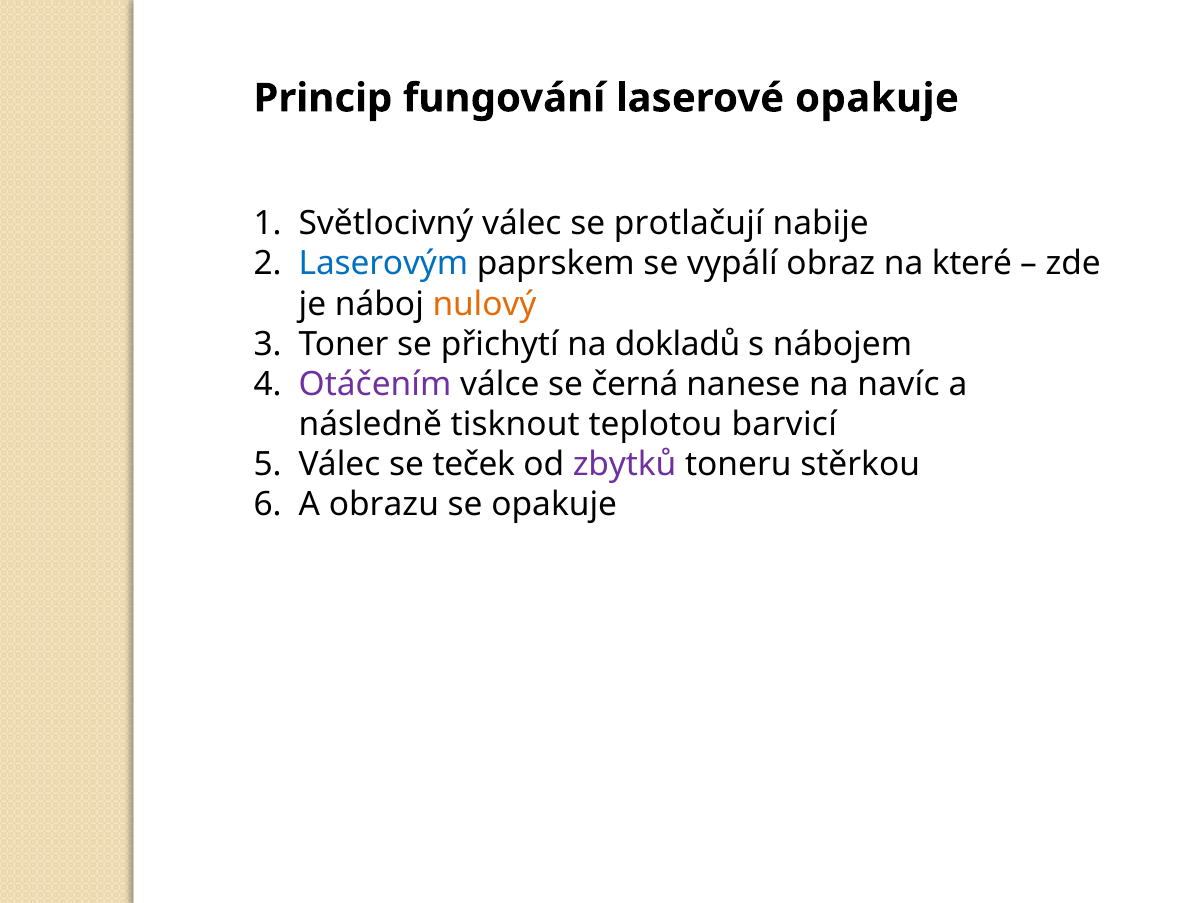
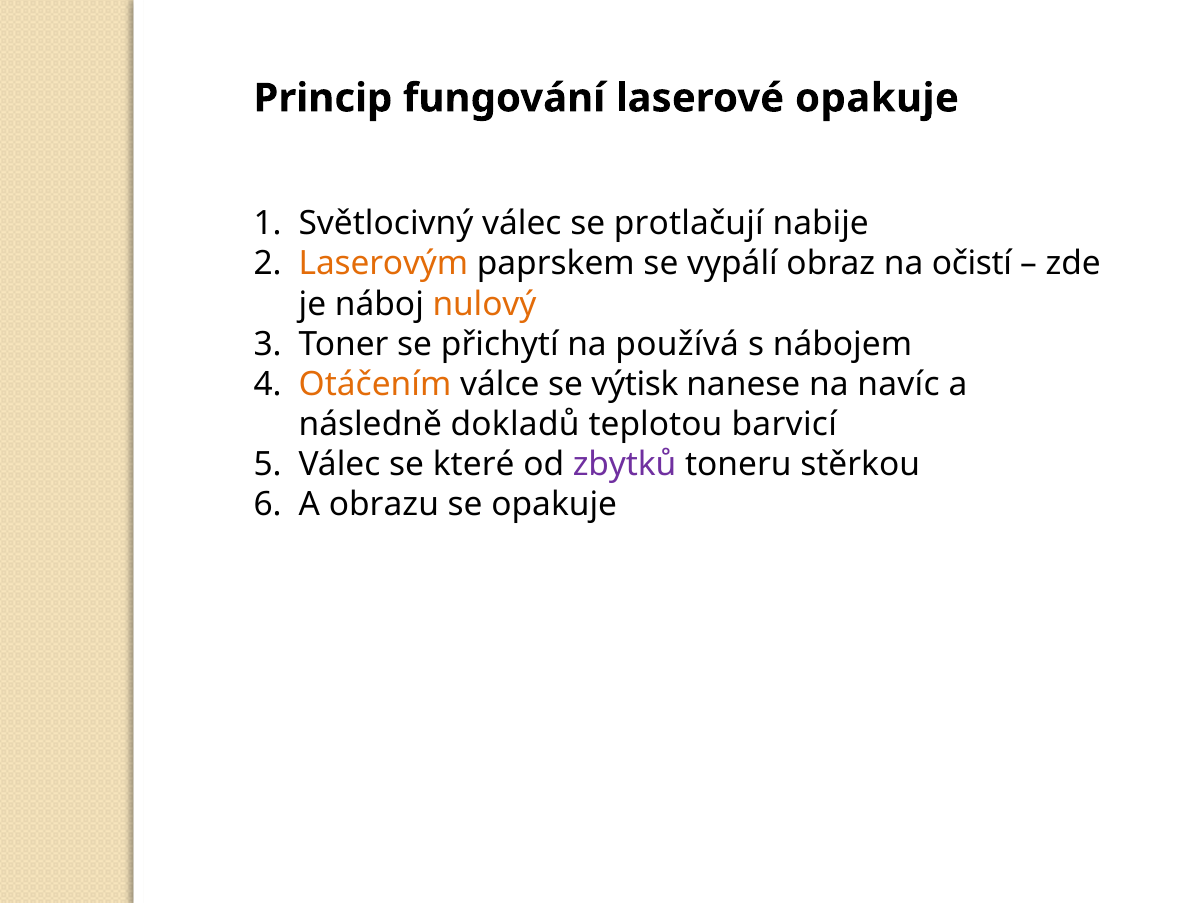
Laserovým colour: blue -> orange (383, 264)
které: které -> očistí (972, 264)
dokladů: dokladů -> používá (677, 344)
Otáčením colour: purple -> orange (375, 384)
černá: černá -> výtisk (635, 384)
tisknout: tisknout -> dokladů (515, 425)
teček: teček -> které (474, 465)
